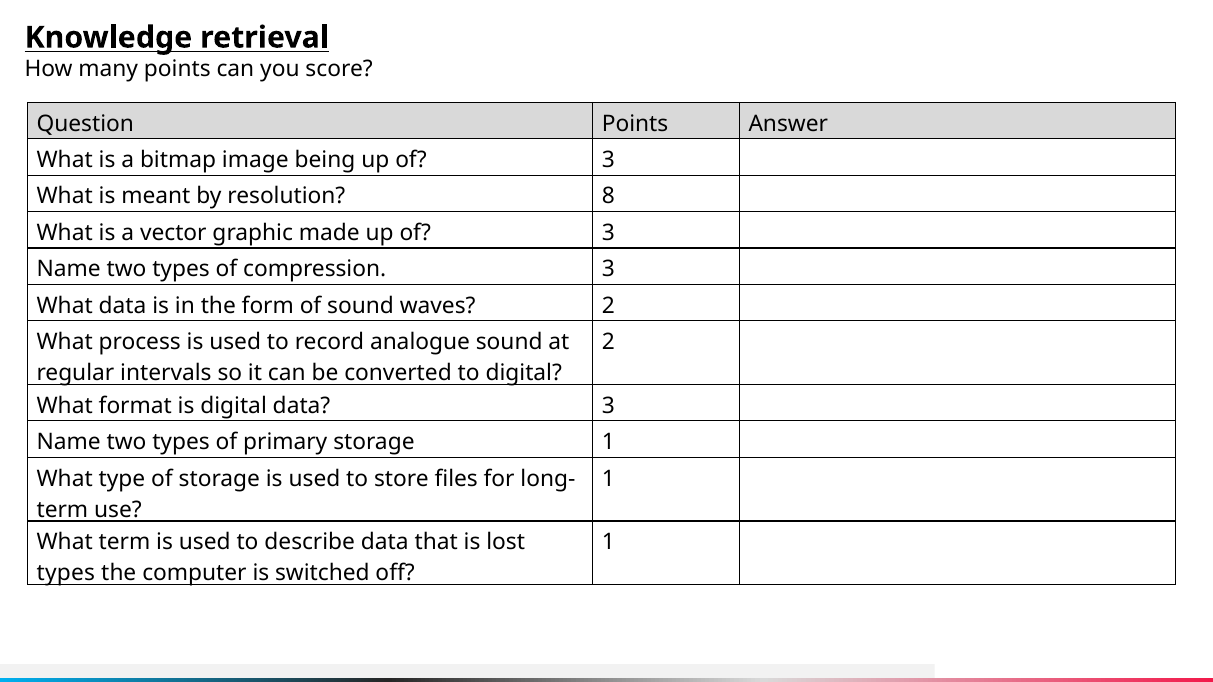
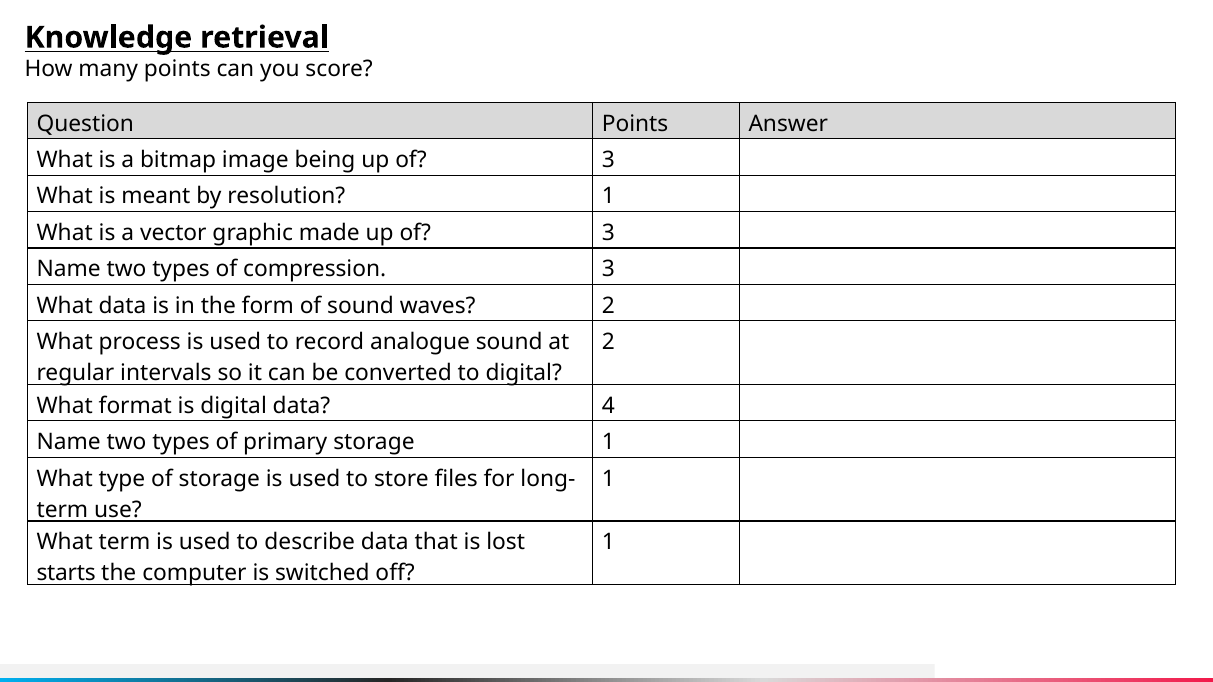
resolution 8: 8 -> 1 (608, 197)
data 3: 3 -> 4 (608, 406)
types: types -> starts (66, 573)
